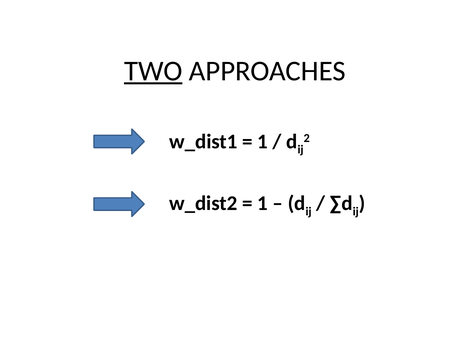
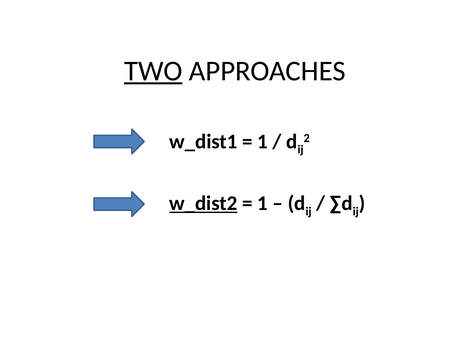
w_dist2 underline: none -> present (203, 204)
